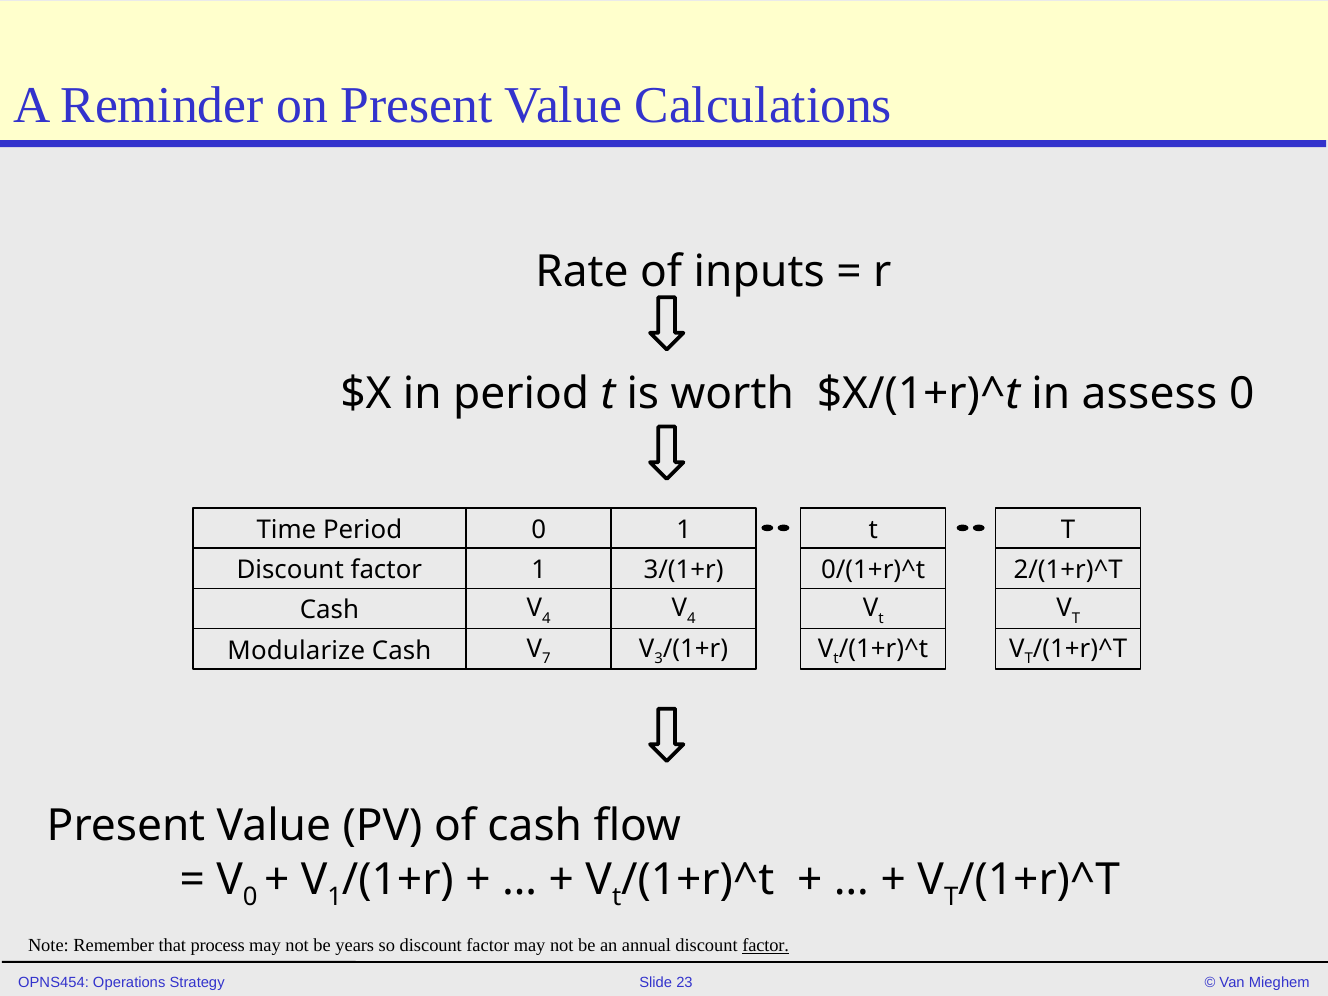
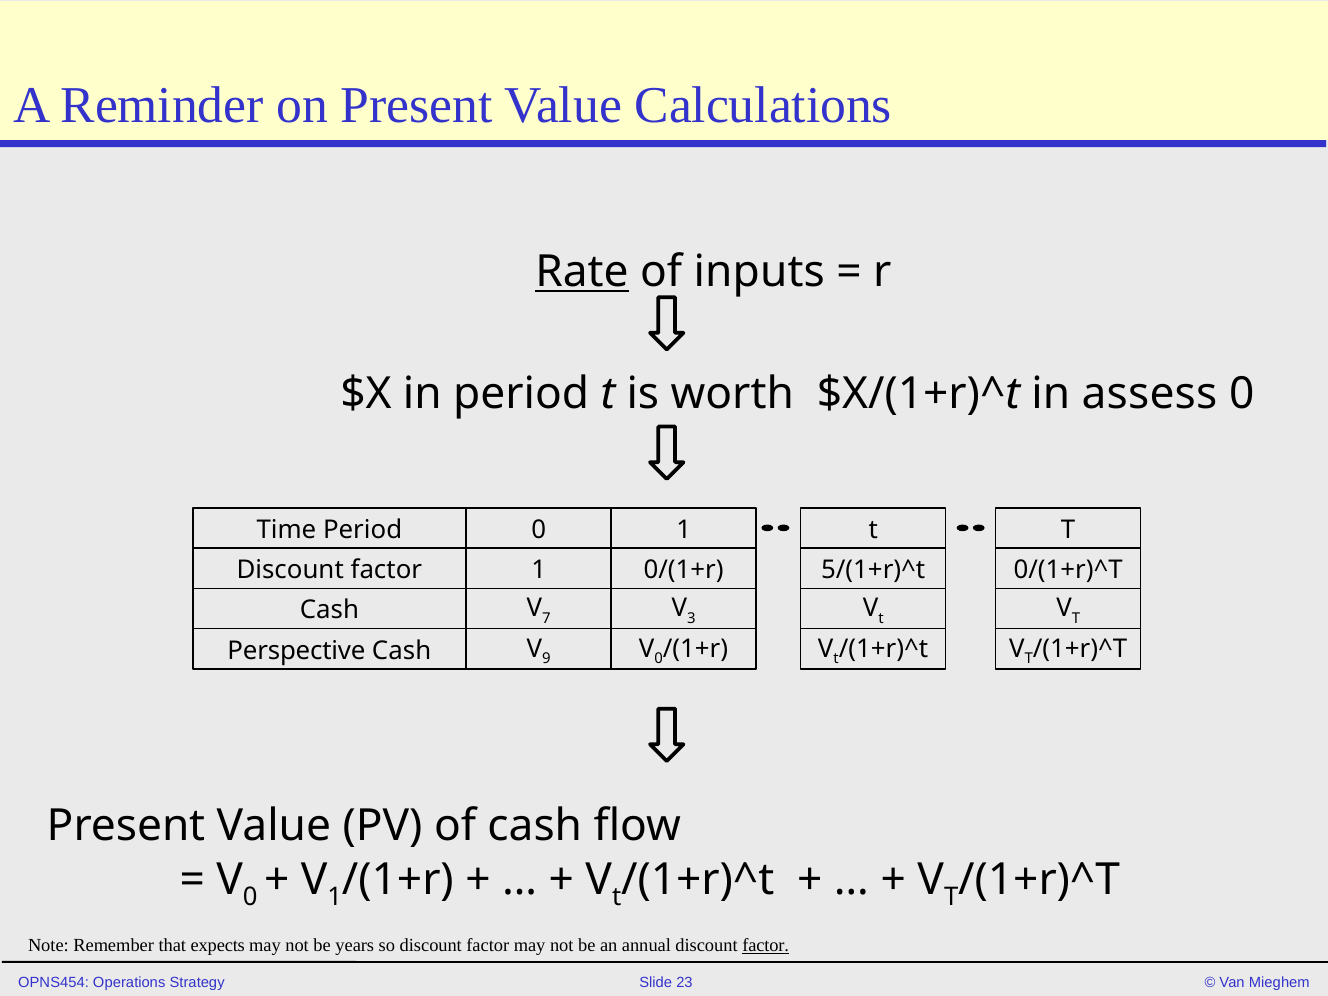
Rate underline: none -> present (582, 272)
3/(1+r: 3/(1+r -> 0/(1+r (684, 570)
0/(1+r)^t: 0/(1+r)^t -> 5/(1+r)^t (873, 570)
2/(1+r)^T: 2/(1+r)^T -> 0/(1+r)^T (1068, 570)
4: 4 -> 3 (691, 618)
4: 4 -> 7 (546, 618)
Modularize: Modularize -> Perspective (296, 651)
7: 7 -> 9 (546, 659)
3: 3 -> 0 (659, 659)
process: process -> expects (218, 945)
